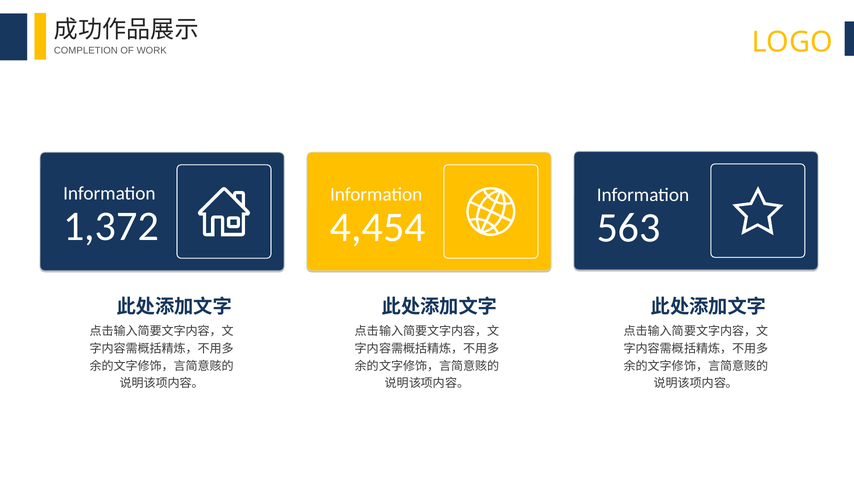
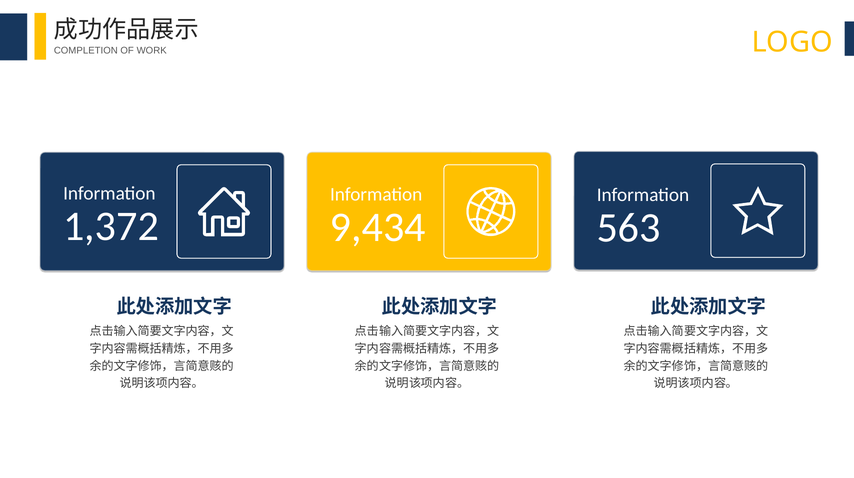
4,454: 4,454 -> 9,434 (378, 227)
